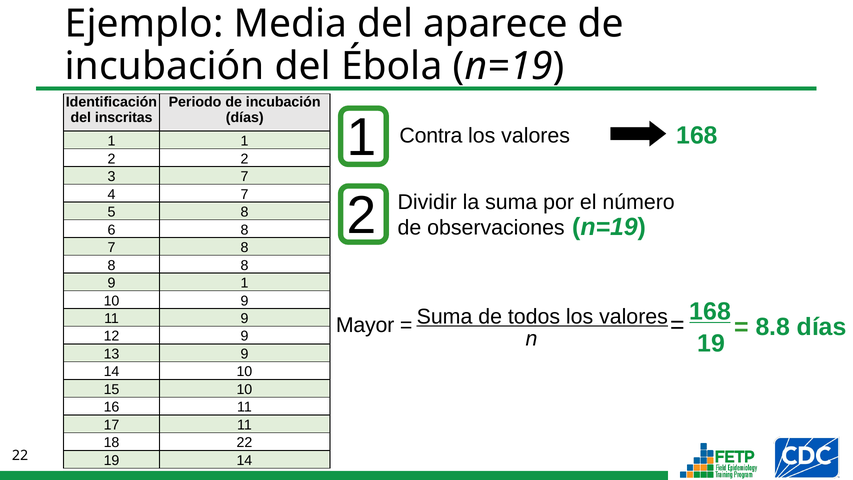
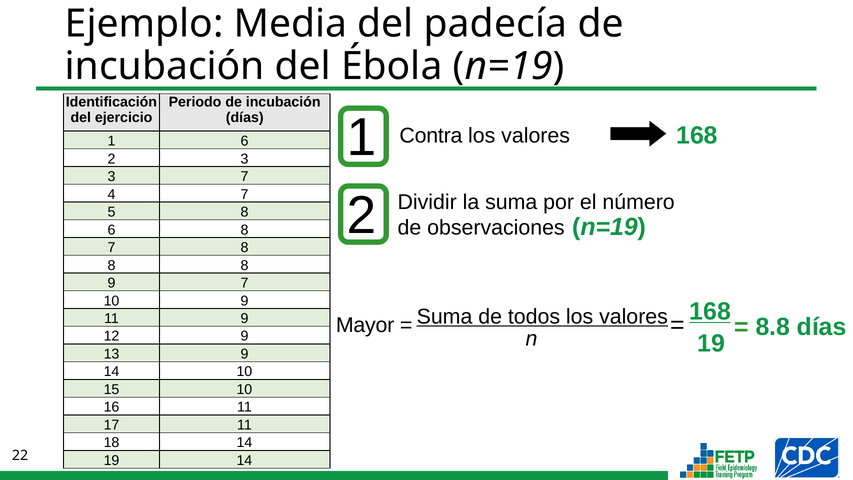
aparece: aparece -> padecía (495, 24)
inscritas: inscritas -> ejercicio (124, 118)
1 1: 1 -> 6 (244, 141)
2 2: 2 -> 3 (244, 159)
9 1: 1 -> 7 (244, 283)
18 22: 22 -> 14 (244, 443)
